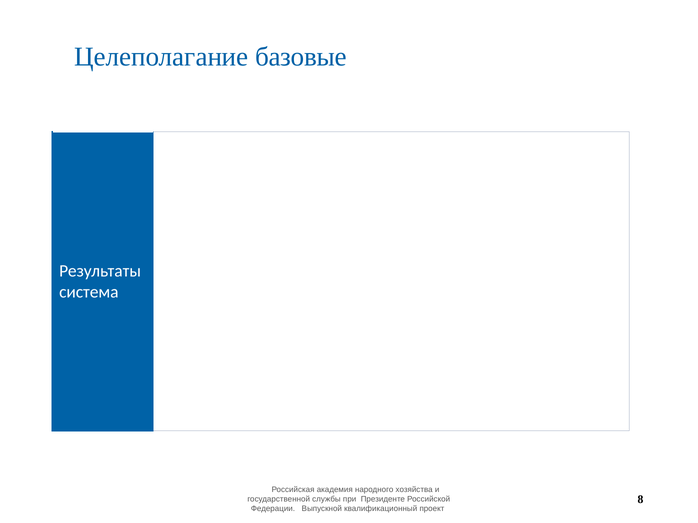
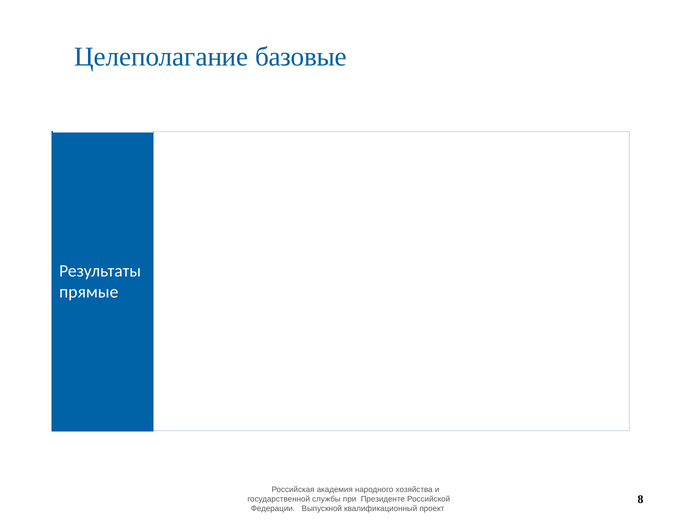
система: система -> прямые (89, 292)
